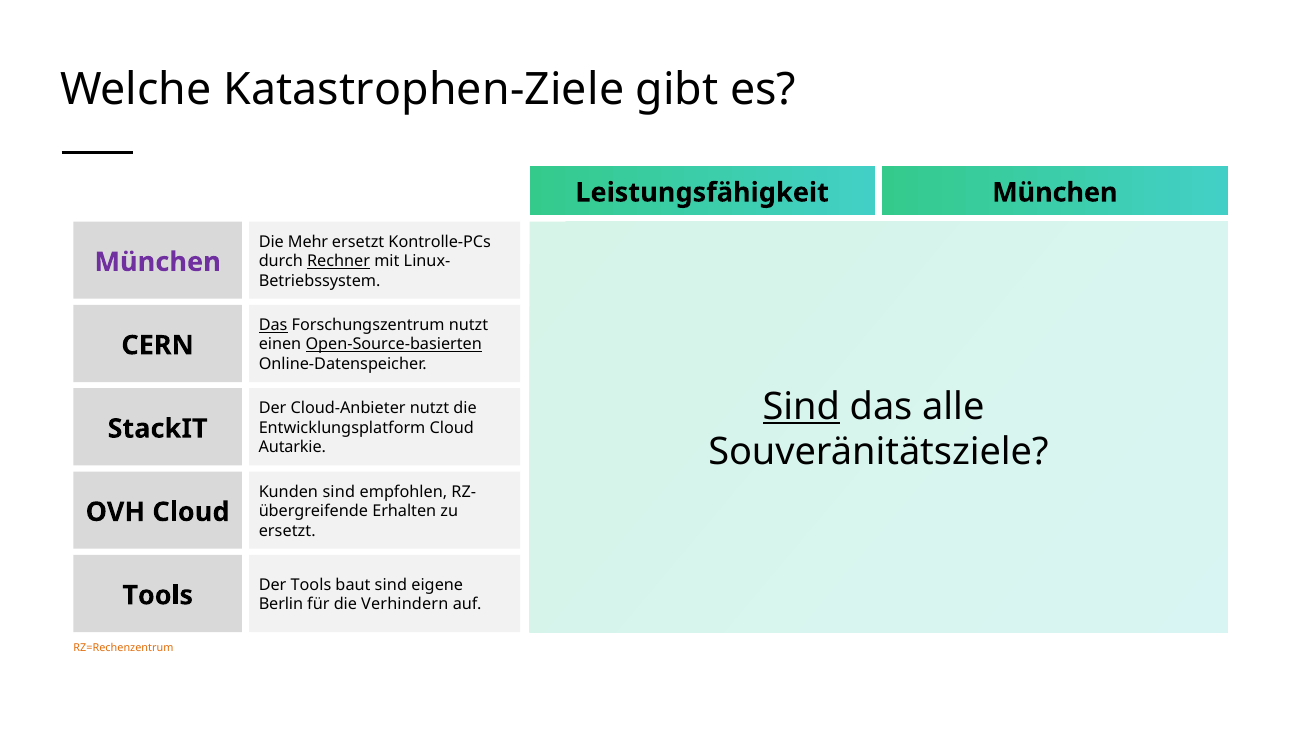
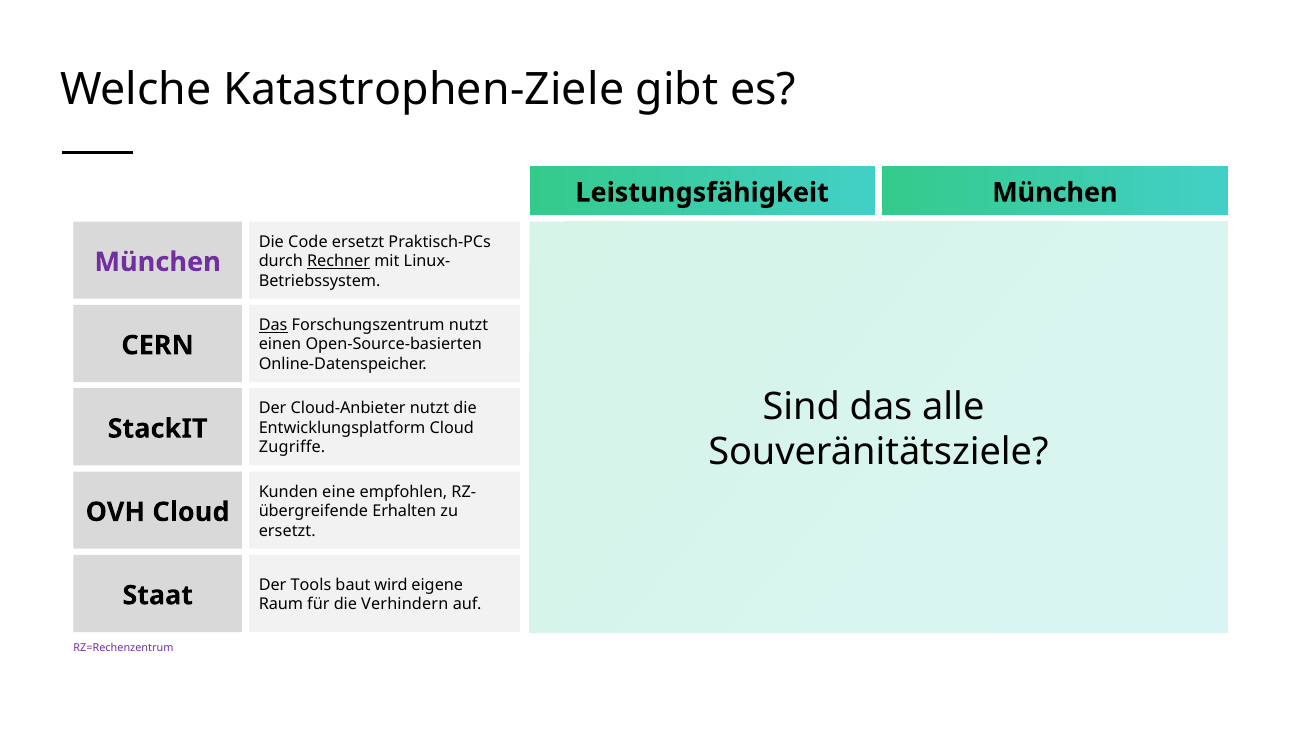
Mehr: Mehr -> Code (308, 242)
Kontrolle-PCs: Kontrolle-PCs -> Praktisch-PCs (440, 242)
Open-Source-basierten underline: present -> none (394, 345)
Sind underline: present -> none (801, 407)
Autarkie: Autarkie -> Zugriffe (292, 447)
Kunden sind: sind -> eine (339, 492)
baut sind: sind -> wird (391, 585)
Tools: Tools -> Staat (158, 595)
Berlin: Berlin -> Raum (281, 604)
RZ=Rechenzentrum colour: orange -> purple (123, 648)
